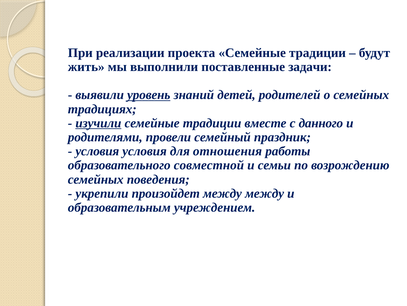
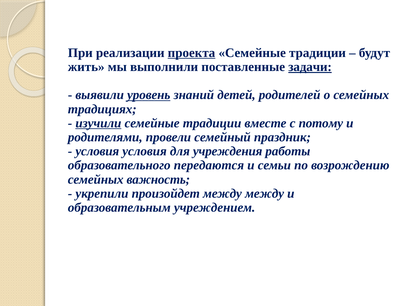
проекта underline: none -> present (191, 53)
задачи underline: none -> present (310, 67)
данного: данного -> потому (321, 123)
отношения: отношения -> учреждения (228, 151)
совместной: совместной -> передаются (209, 165)
поведения: поведения -> важность (158, 179)
